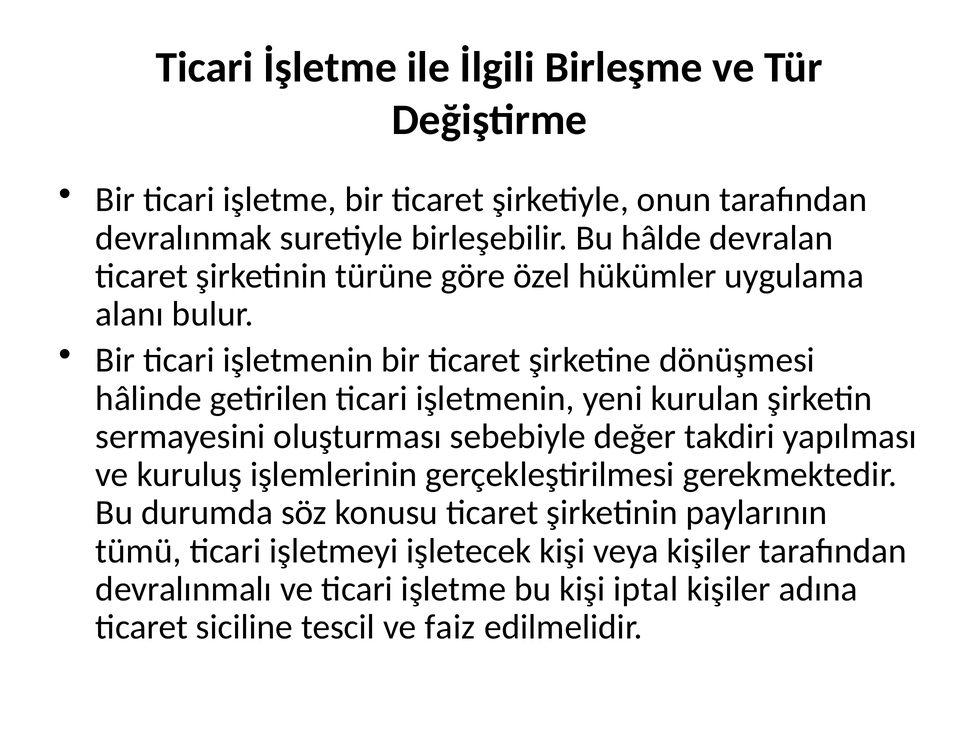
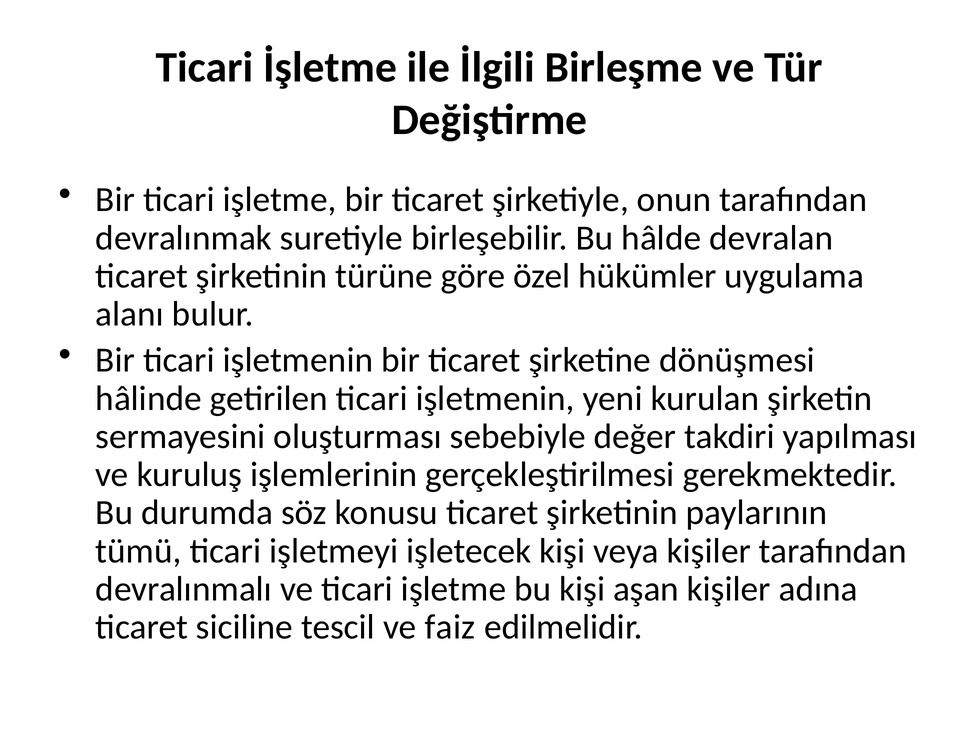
iptal: iptal -> aşan (646, 589)
